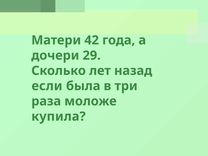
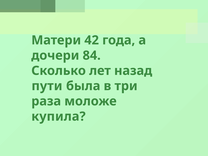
29: 29 -> 84 (92, 55)
если: если -> пути (47, 86)
